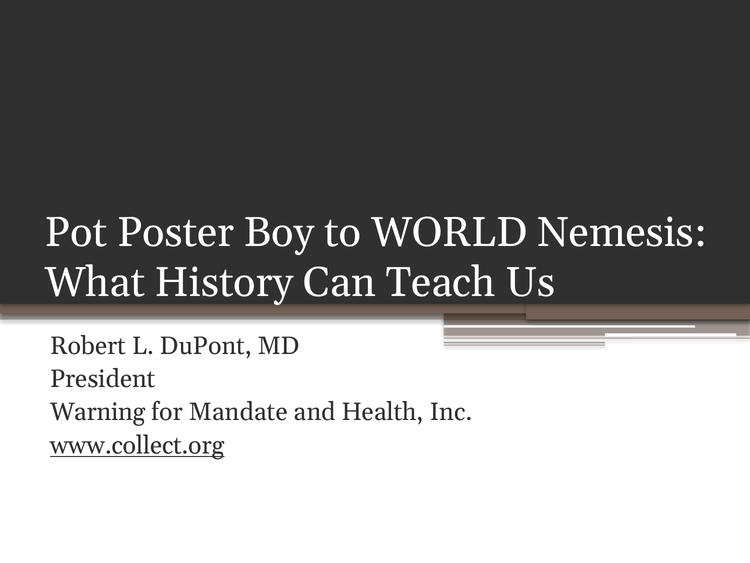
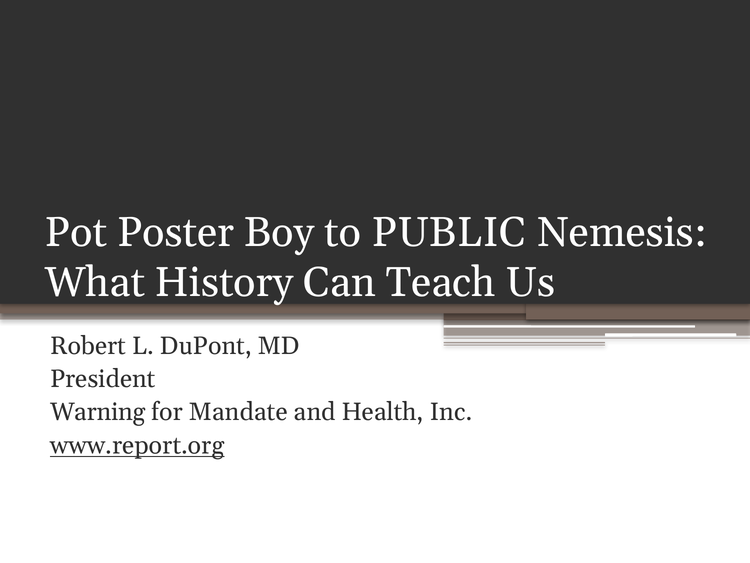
WORLD: WORLD -> PUBLIC (449, 232)
www.collect.org: www.collect.org -> www.report.org (137, 445)
